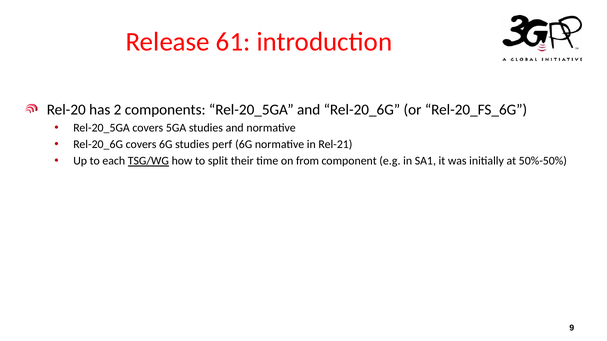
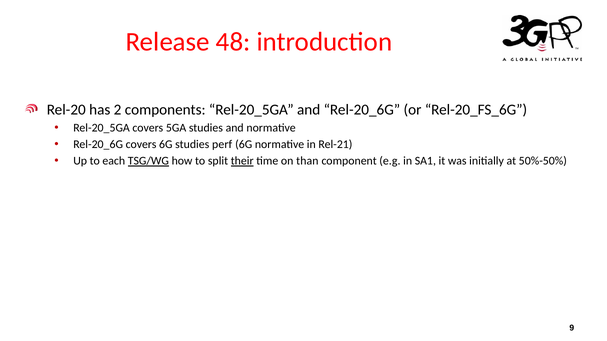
61: 61 -> 48 (233, 42)
their underline: none -> present (242, 161)
from: from -> than (307, 161)
